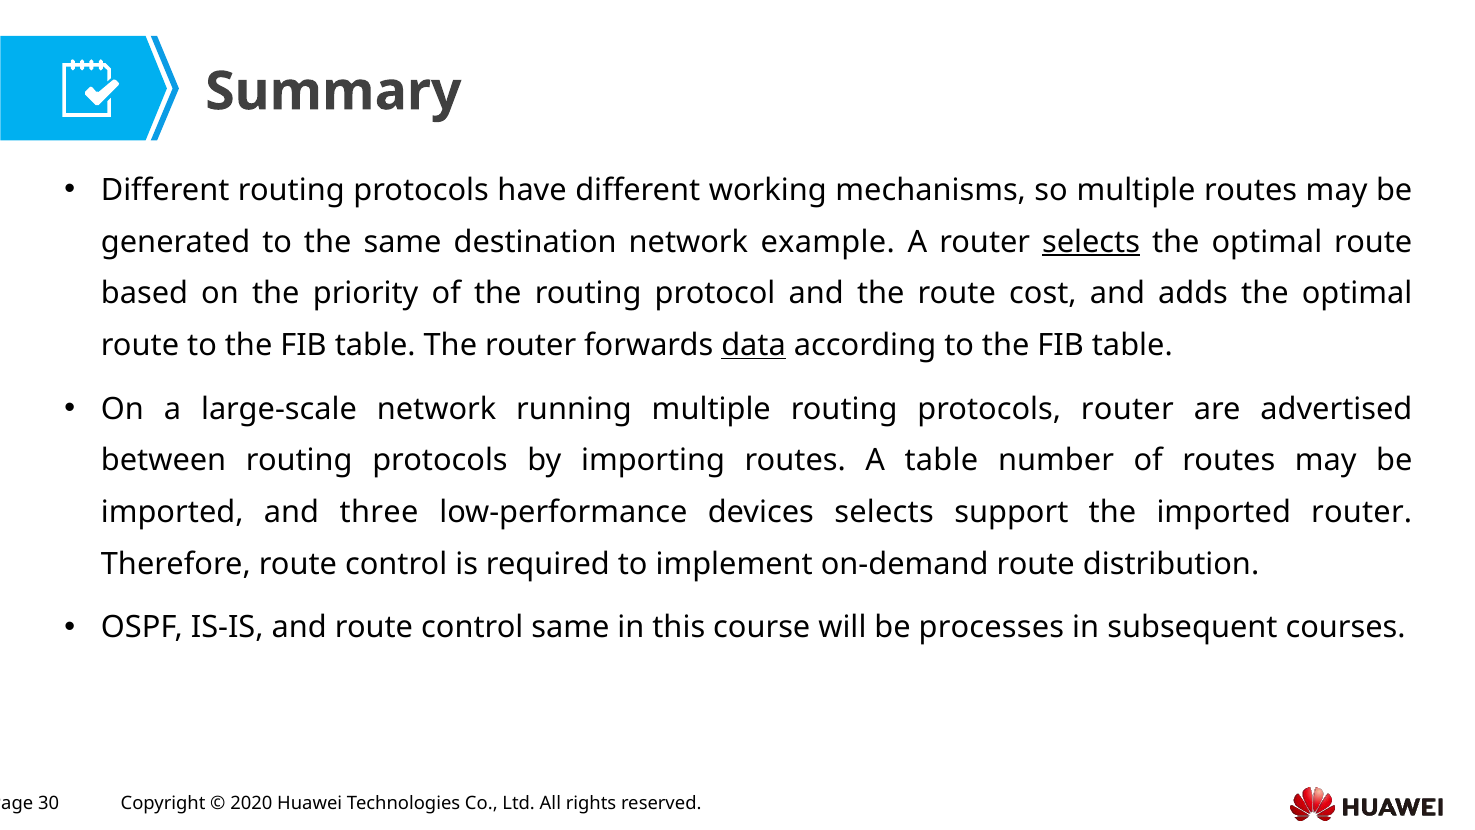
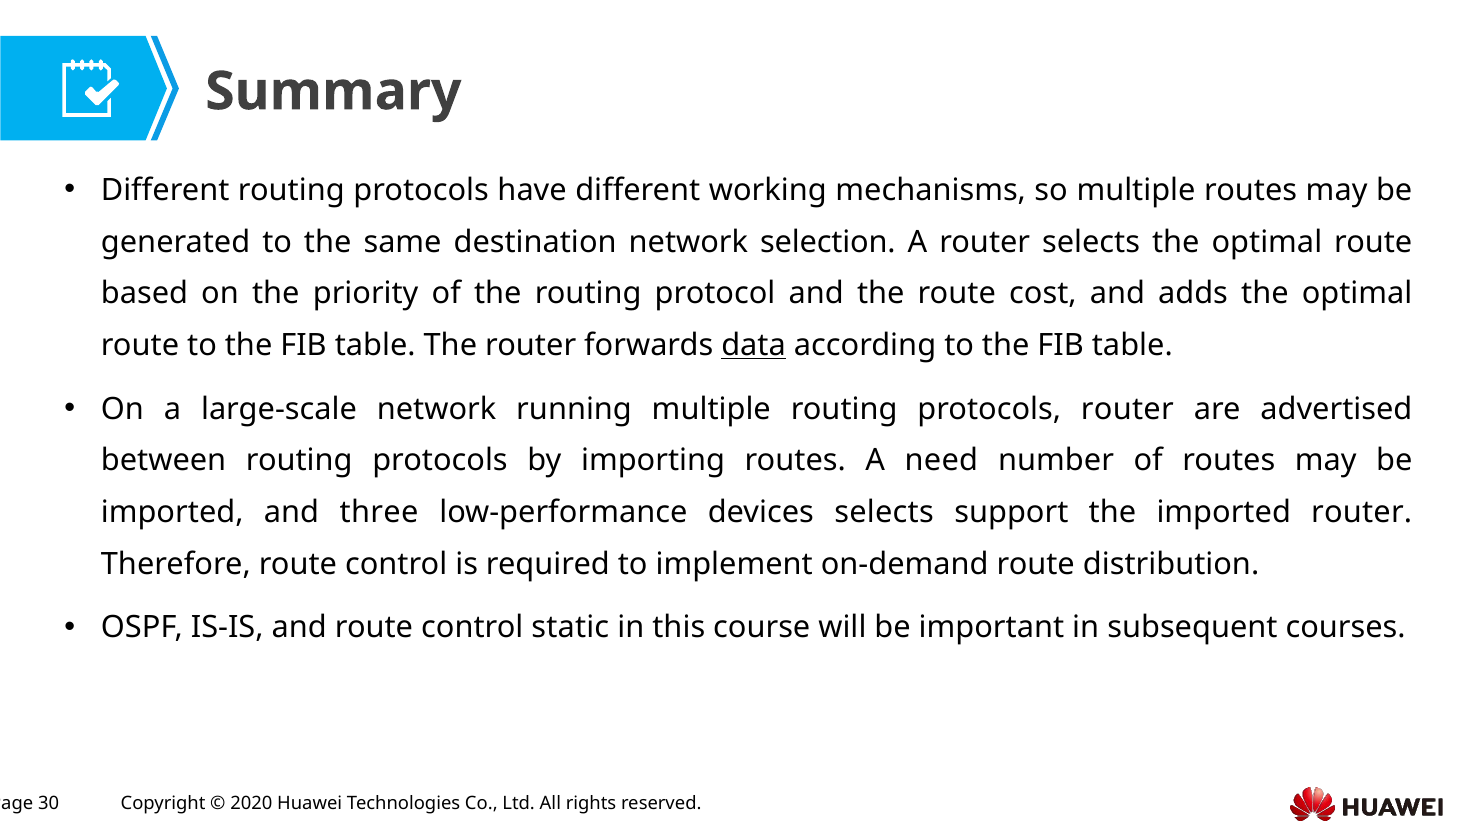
example: example -> selection (828, 242)
selects underline: present -> none (1091, 242)
A table: table -> need (941, 461)
control same: same -> static (570, 628)
processes: processes -> important (991, 628)
